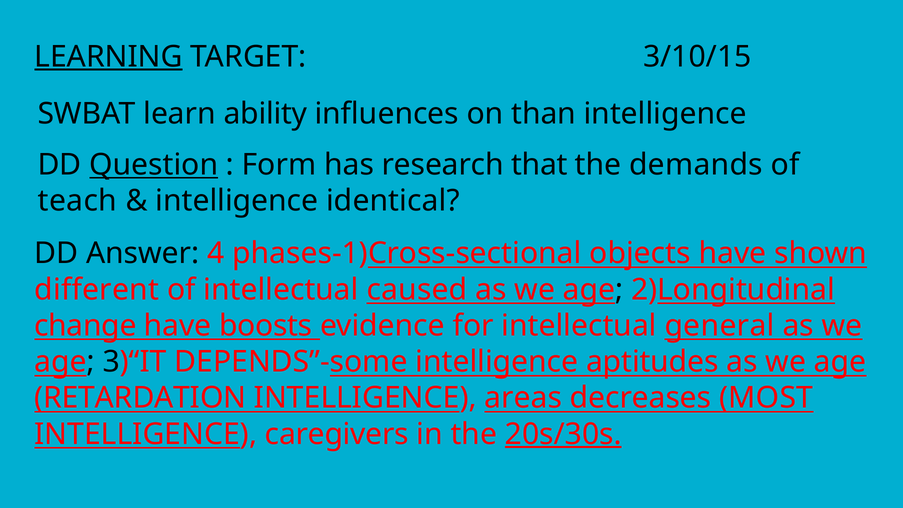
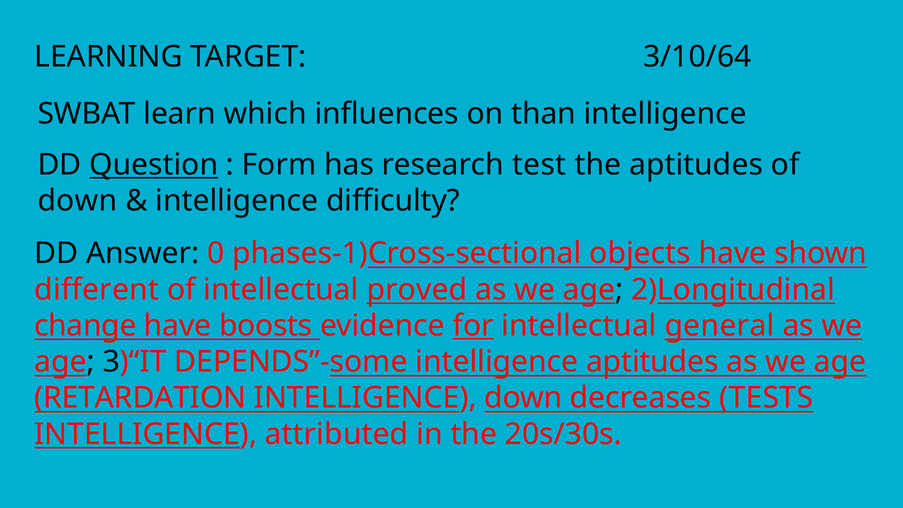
LEARNING underline: present -> none (109, 57)
3/10/15: 3/10/15 -> 3/10/64 (697, 57)
ability: ability -> which (265, 114)
that: that -> test (539, 165)
the demands: demands -> aptitudes (696, 165)
teach: teach -> down (77, 201)
identical: identical -> difficulty (393, 201)
4: 4 -> 0 (216, 253)
caused: caused -> proved (417, 290)
for underline: none -> present (473, 326)
INTELLIGENCE areas: areas -> down (523, 398)
MOST: MOST -> TESTS (766, 398)
caregivers: caregivers -> attributed (337, 434)
20s/30s underline: present -> none (563, 434)
